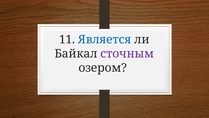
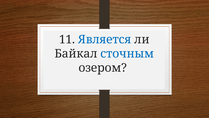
сточным colour: purple -> blue (127, 53)
